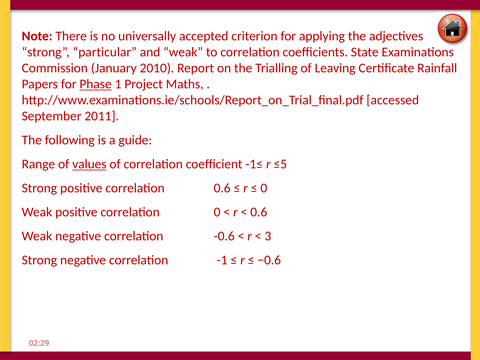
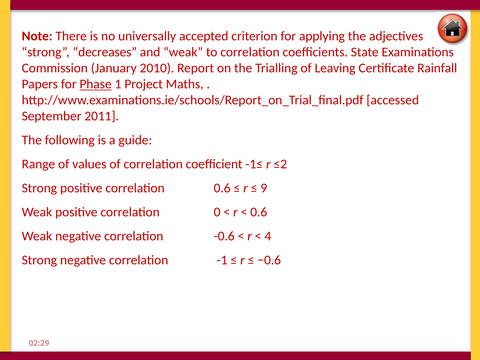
particular: particular -> decreases (105, 52)
values underline: present -> none (89, 164)
≤5: ≤5 -> ≤2 (280, 164)
0: 0 -> 9 (264, 188)
3: 3 -> 4 (268, 236)
